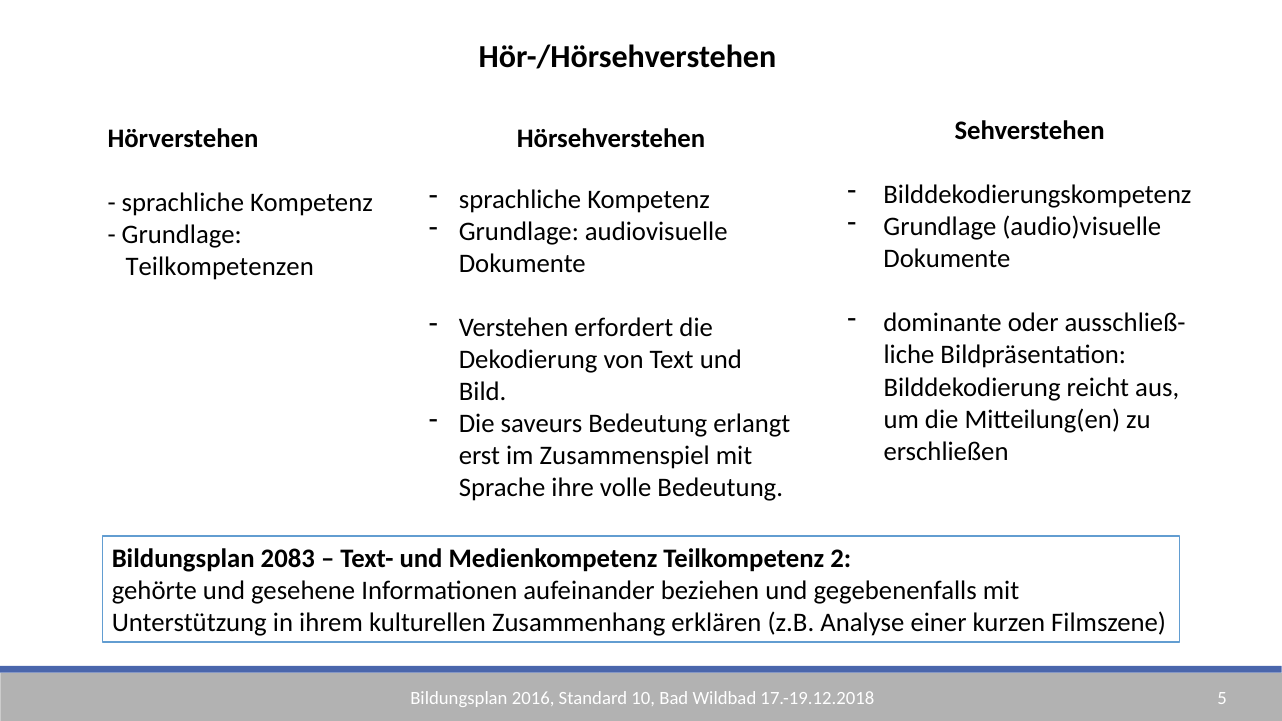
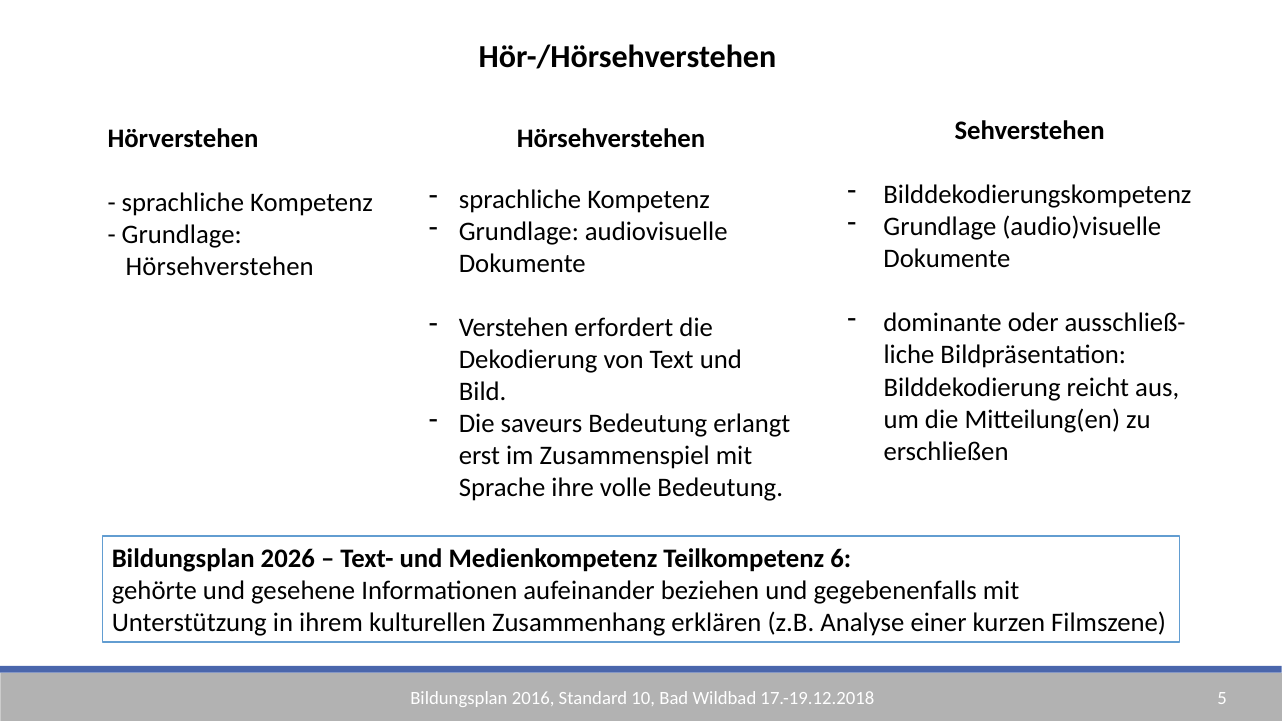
Teilkompetenzen: Teilkompetenzen -> Hörsehverstehen (220, 267)
2083: 2083 -> 2026 (288, 559)
2: 2 -> 6 (841, 559)
